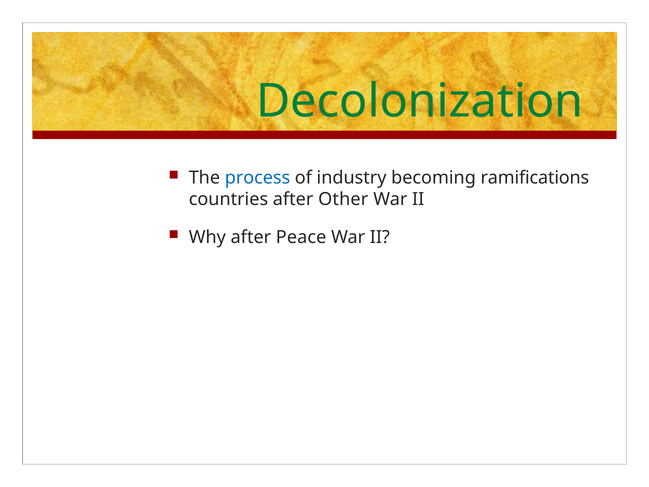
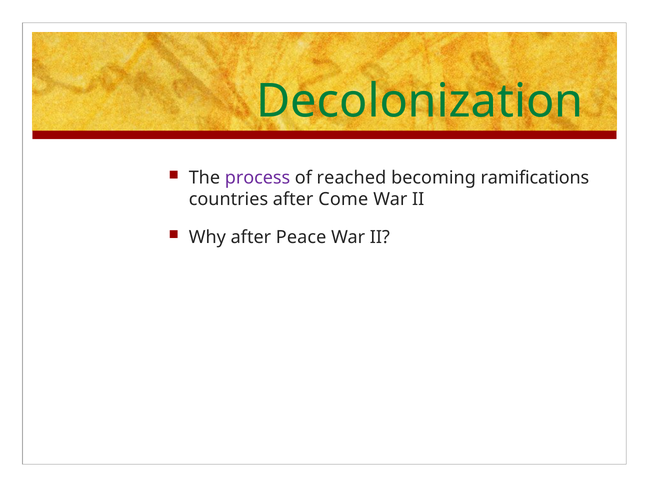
process colour: blue -> purple (257, 178)
industry: industry -> reached (351, 178)
Other: Other -> Come (343, 199)
